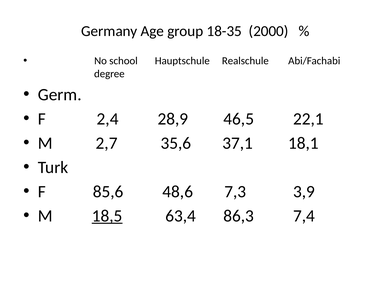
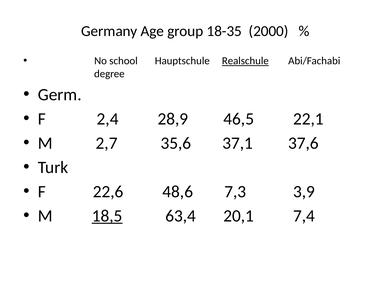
Realschule underline: none -> present (245, 61)
18,1: 18,1 -> 37,6 (303, 143)
85,6: 85,6 -> 22,6 (108, 191)
86,3: 86,3 -> 20,1 (239, 216)
